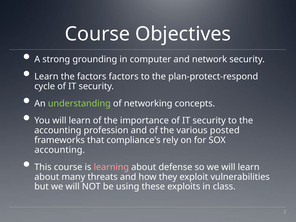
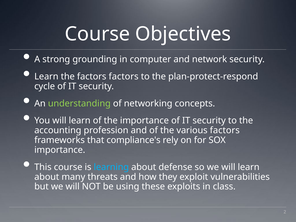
various posted: posted -> factors (225, 130)
accounting: accounting -> importance (60, 150)
learning colour: pink -> light blue (111, 167)
